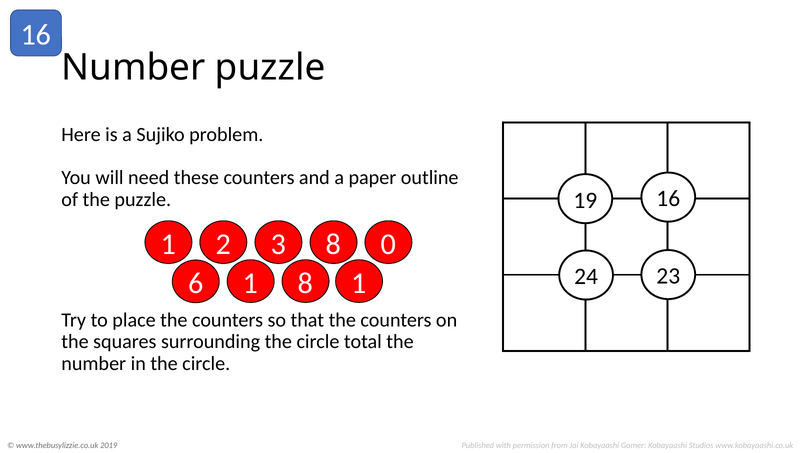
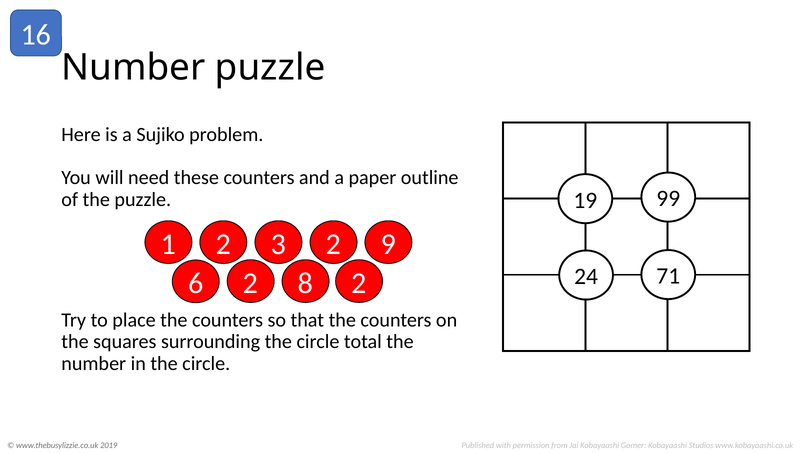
19 16: 16 -> 99 (668, 199)
8: 8 -> 2 (334, 244)
0: 0 -> 9 (388, 244)
23: 23 -> 71 (668, 276)
6 1: 1 -> 2 (251, 283)
8 1: 1 -> 2 (359, 283)
